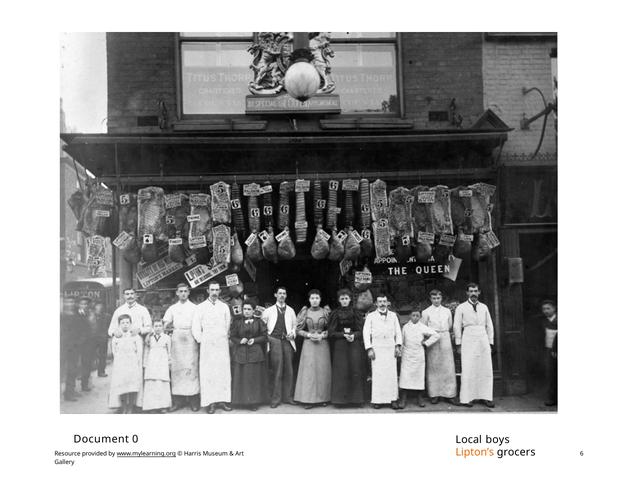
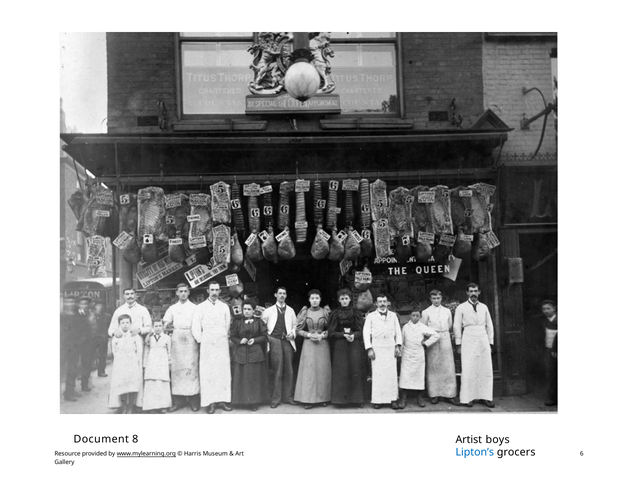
0: 0 -> 8 (135, 439)
Local: Local -> Artist (469, 439)
Lipton’s colour: orange -> blue (475, 452)
